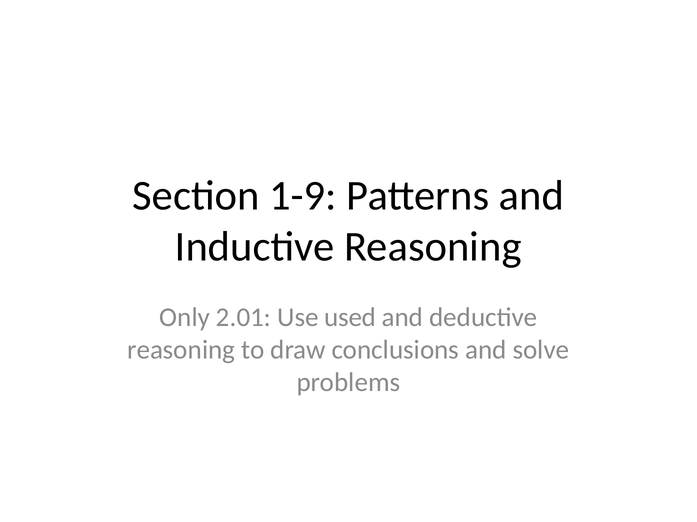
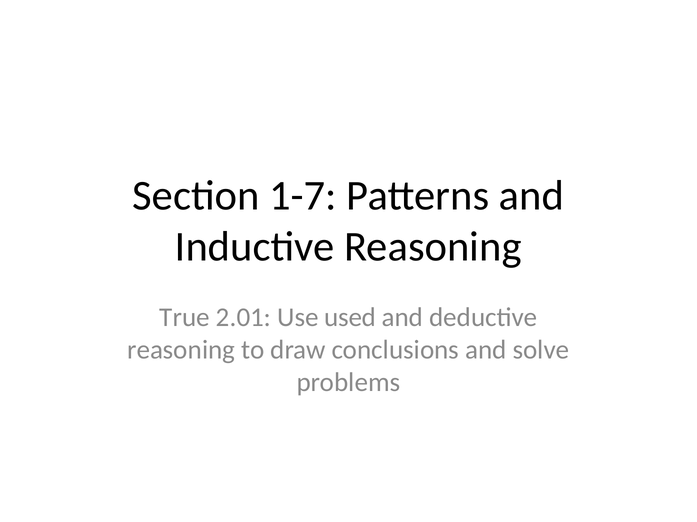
1-9: 1-9 -> 1-7 (303, 196)
Only: Only -> True (185, 318)
